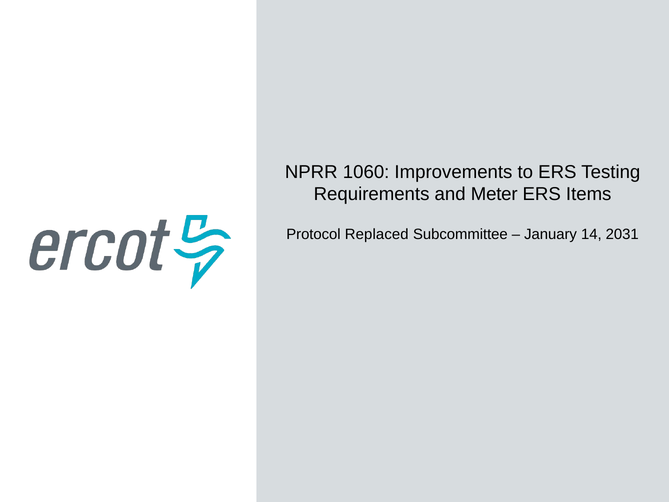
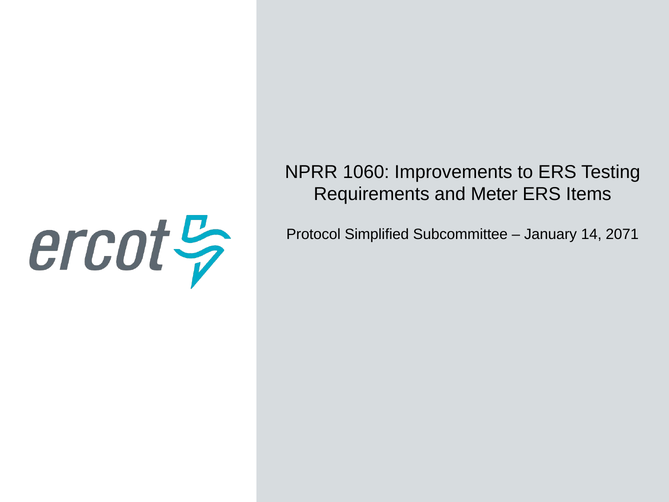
Replaced: Replaced -> Simplified (377, 234)
2031: 2031 -> 2071 (622, 234)
